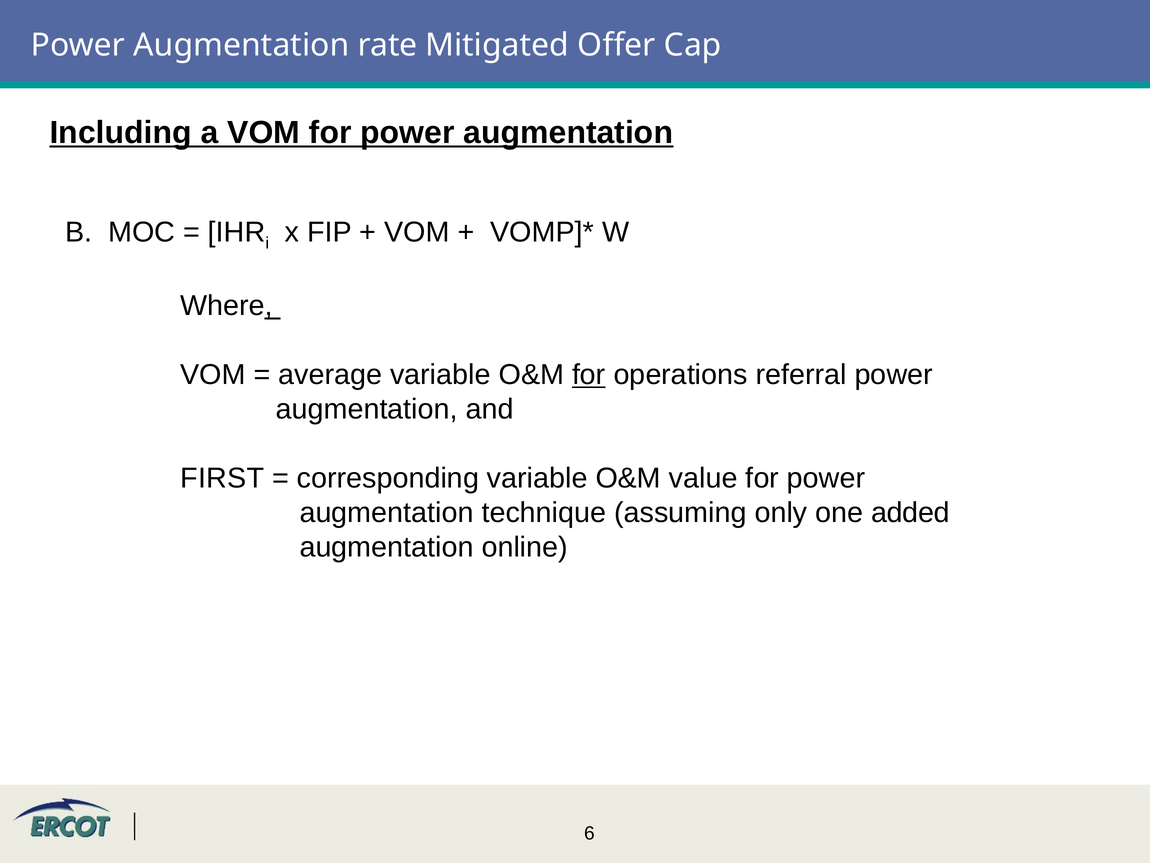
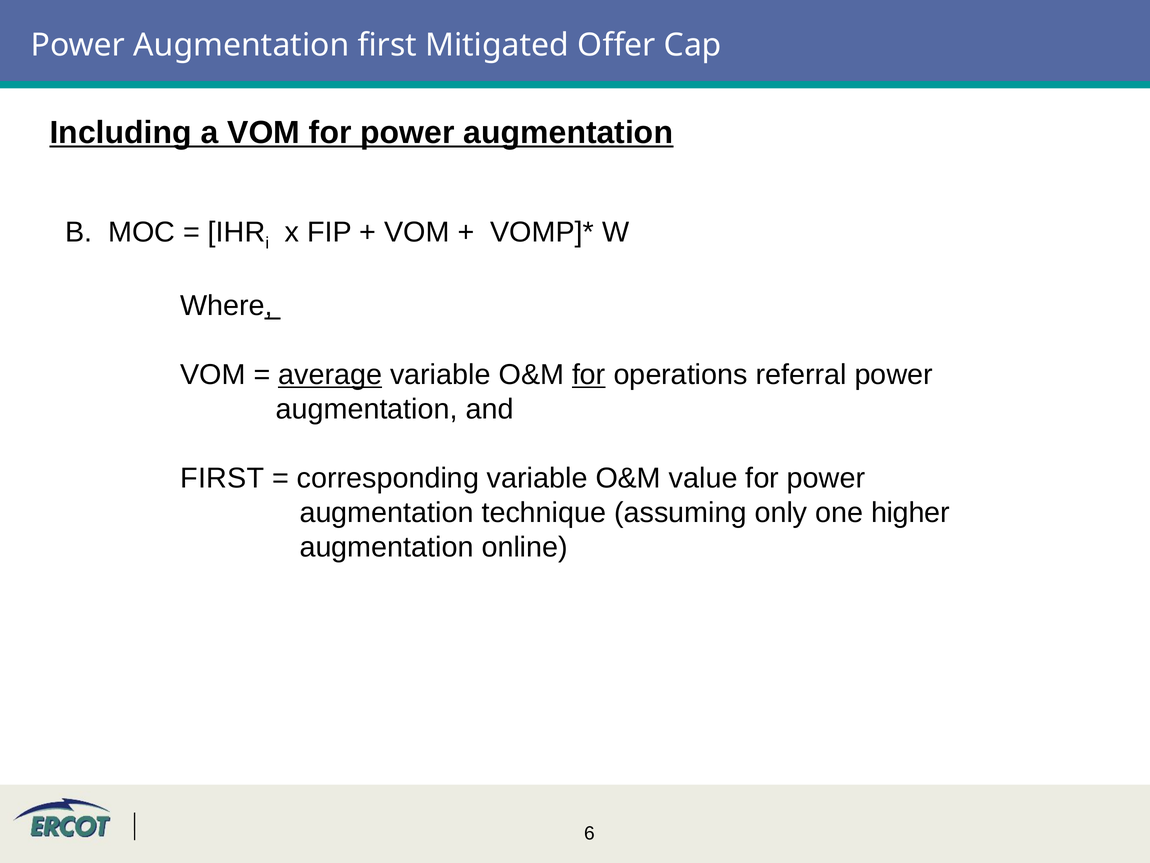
Augmentation rate: rate -> first (387, 45)
average underline: none -> present (330, 375)
added: added -> higher (910, 513)
